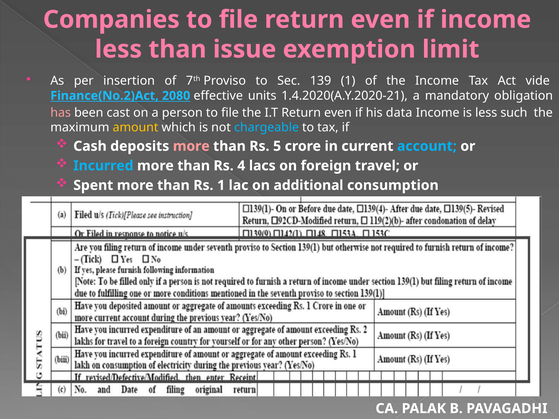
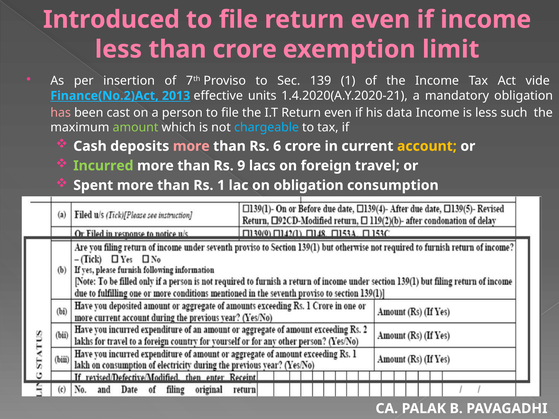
Companies: Companies -> Introduced (111, 20)
than issue: issue -> crore (245, 49)
2080: 2080 -> 2013 (176, 96)
amount colour: yellow -> light green (135, 128)
5: 5 -> 6 (277, 146)
account colour: light blue -> yellow (427, 146)
Incurred colour: light blue -> light green (103, 166)
4: 4 -> 9 (241, 166)
on additional: additional -> obligation (309, 185)
